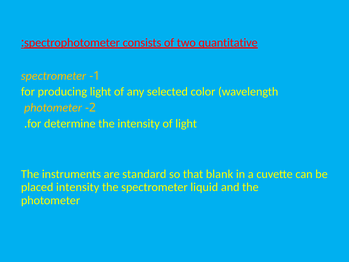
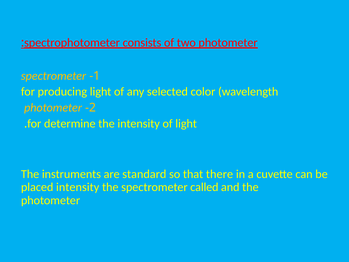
two quantitative: quantitative -> photometer (228, 43)
blank: blank -> there (219, 174)
liquid: liquid -> called (204, 187)
